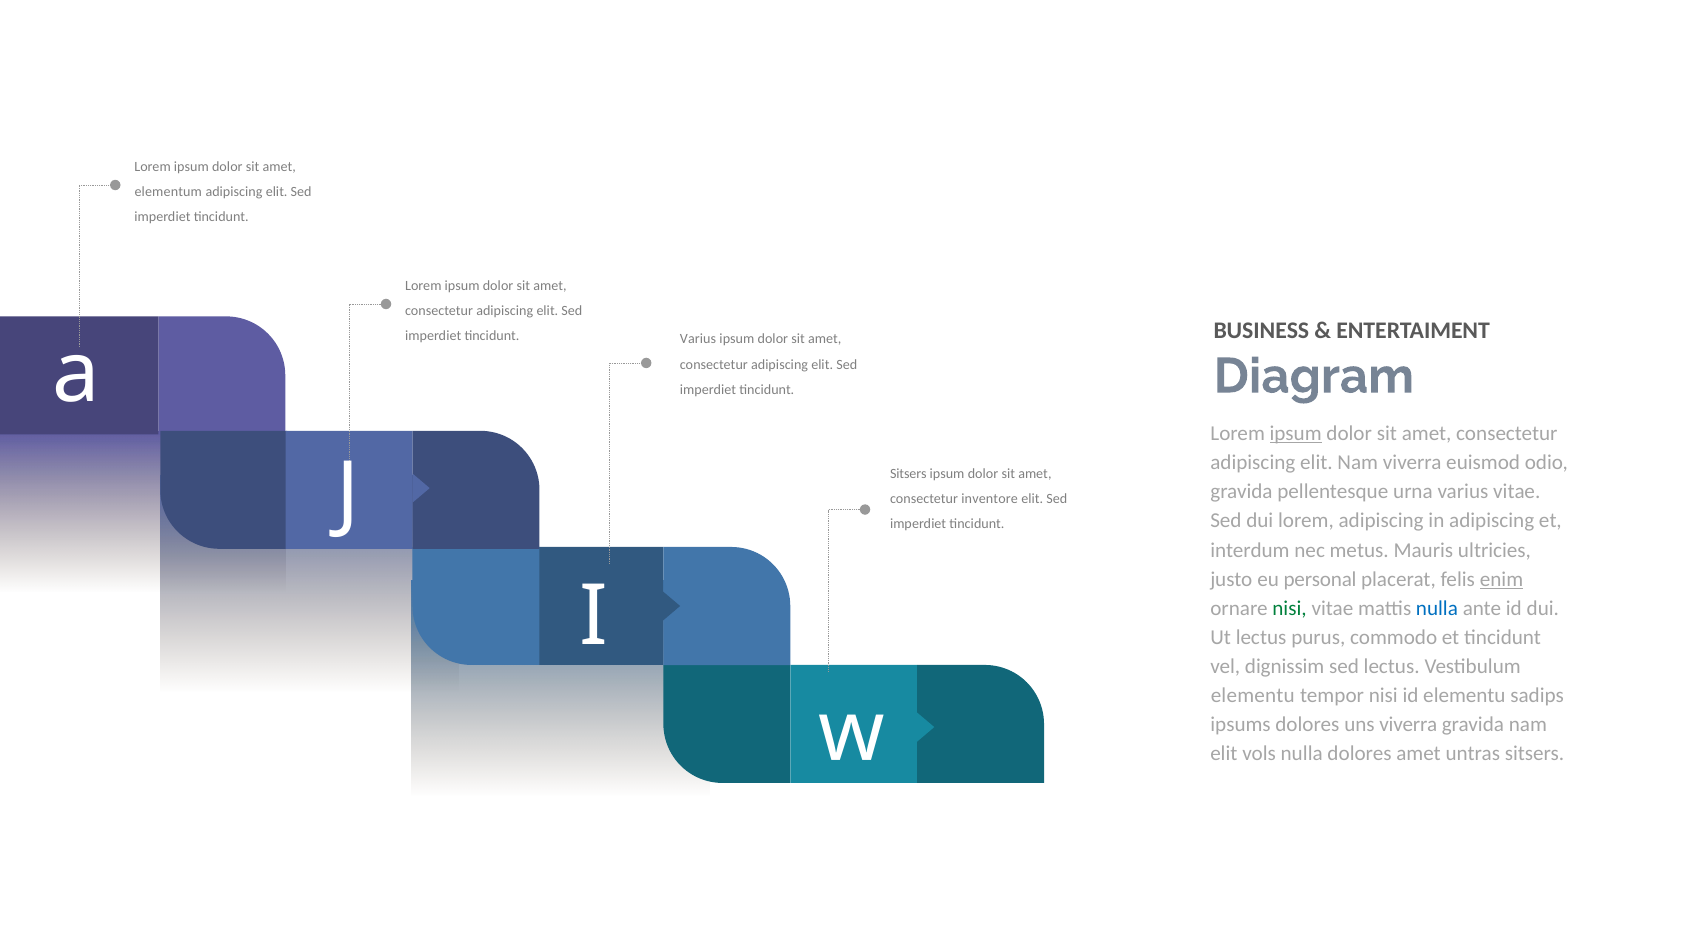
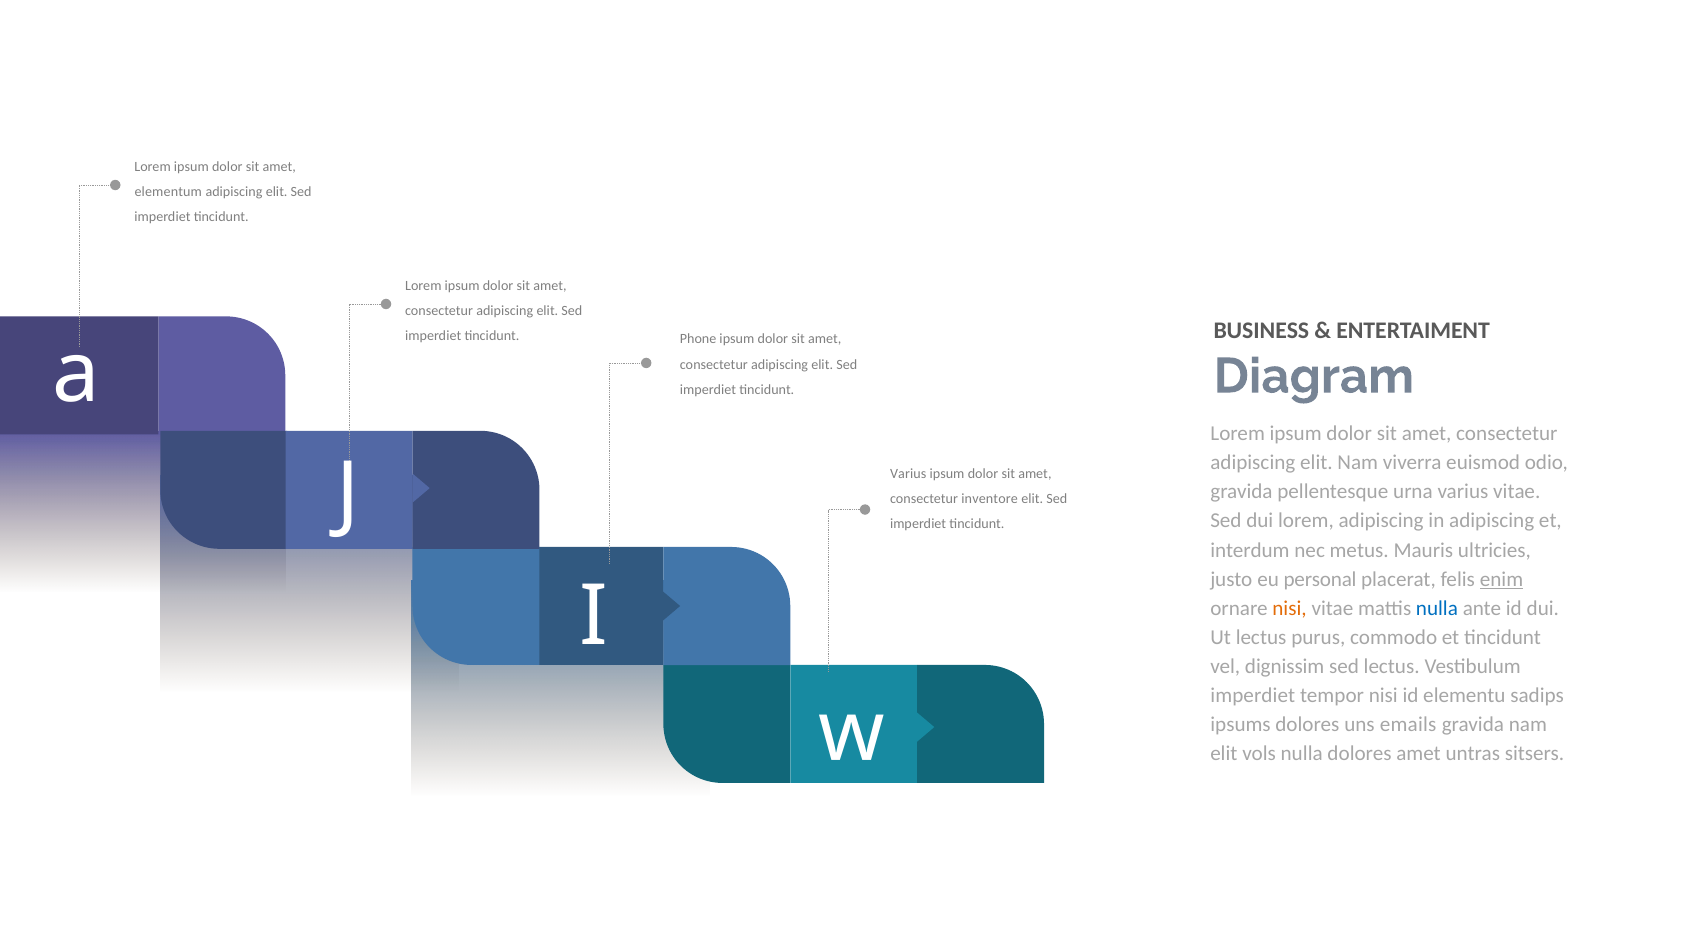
Varius: Varius -> Phone (698, 339)
ipsum underline: present -> none (1296, 434)
Sitsers: Sitsers -> Varius (908, 474)
nisi colour: green -> orange (1289, 608)
elementu: elementu -> imperdiet (1253, 696)
uns viverra: viverra -> emails (1408, 725)
